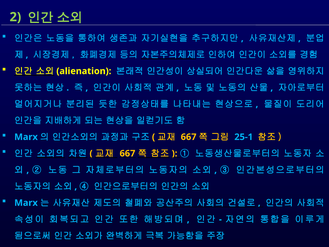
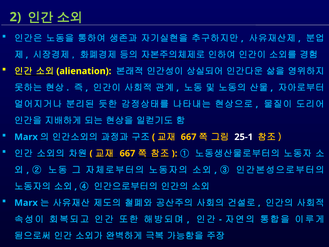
25-1 colour: light blue -> white (244, 137)
